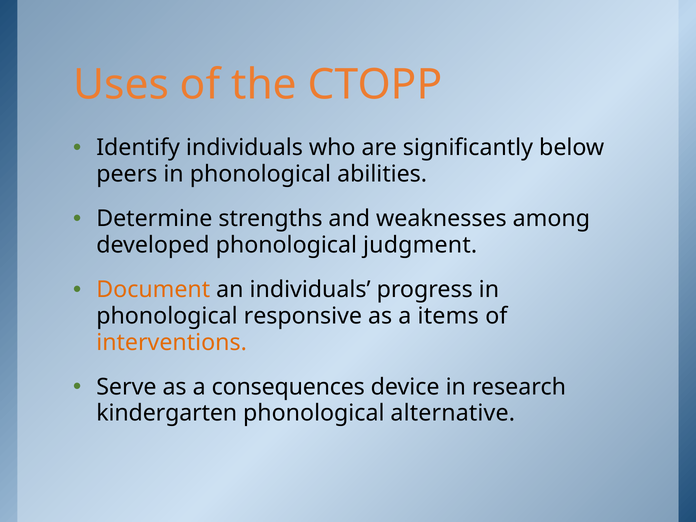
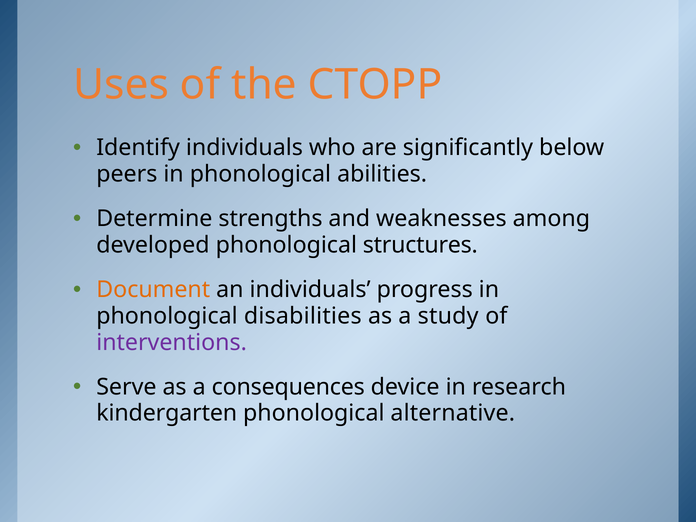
judgment: judgment -> structures (420, 245)
responsive: responsive -> disabilities (303, 316)
items: items -> study (448, 316)
interventions colour: orange -> purple (172, 342)
